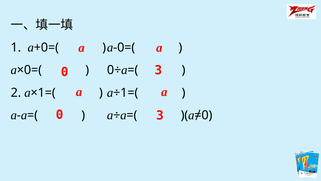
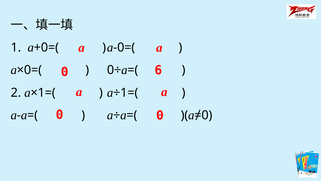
3: 3 -> 6 (158, 70)
3: 3 -> 0 (160, 115)
